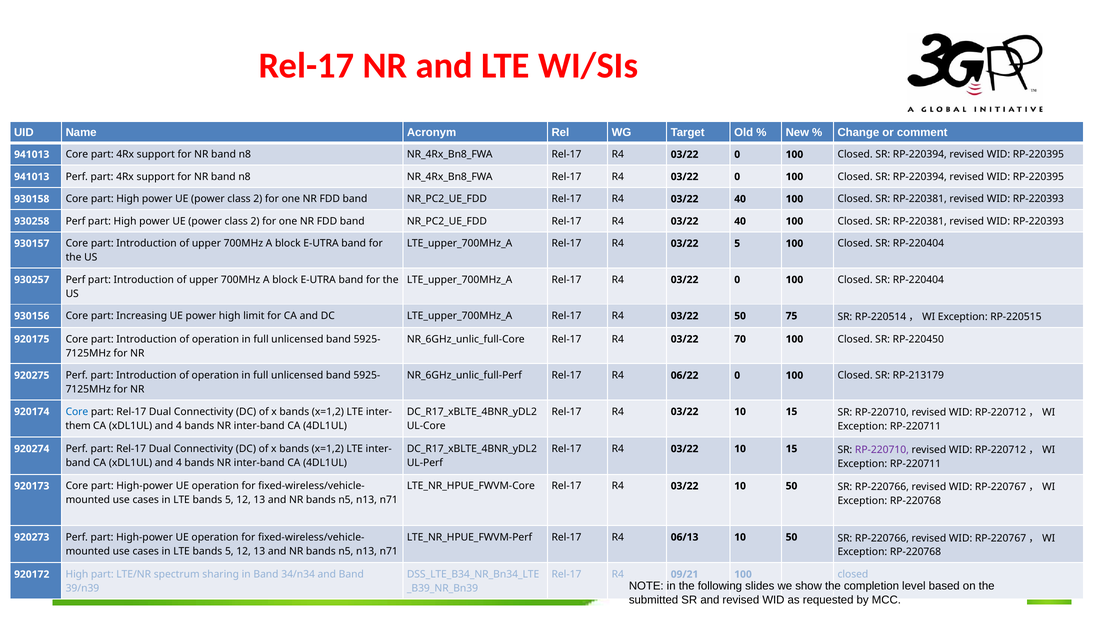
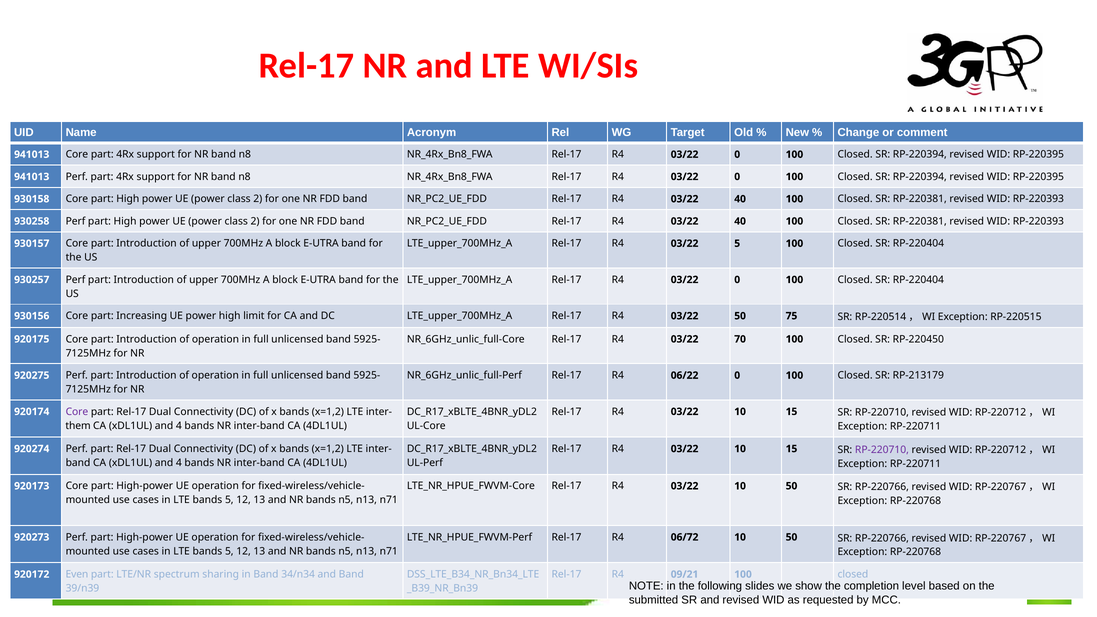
Core colour: blue -> purple (77, 412)
06/13: 06/13 -> 06/72 (685, 537)
920172 High: High -> Even (77, 574)
